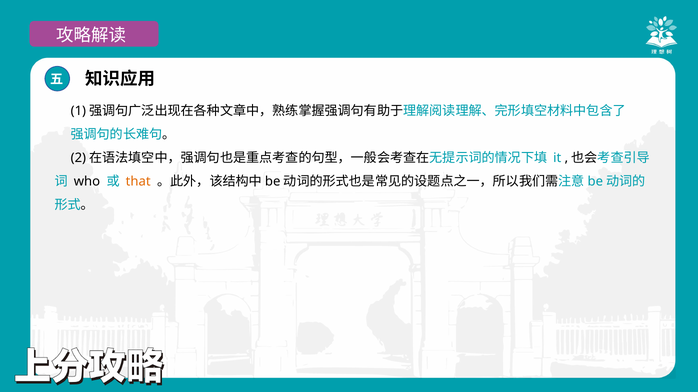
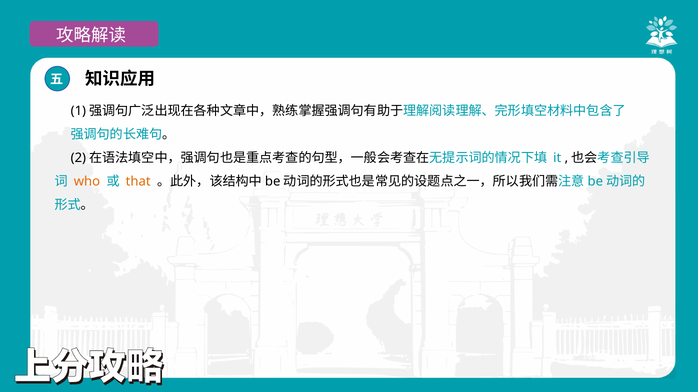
who colour: black -> orange (87, 182)
